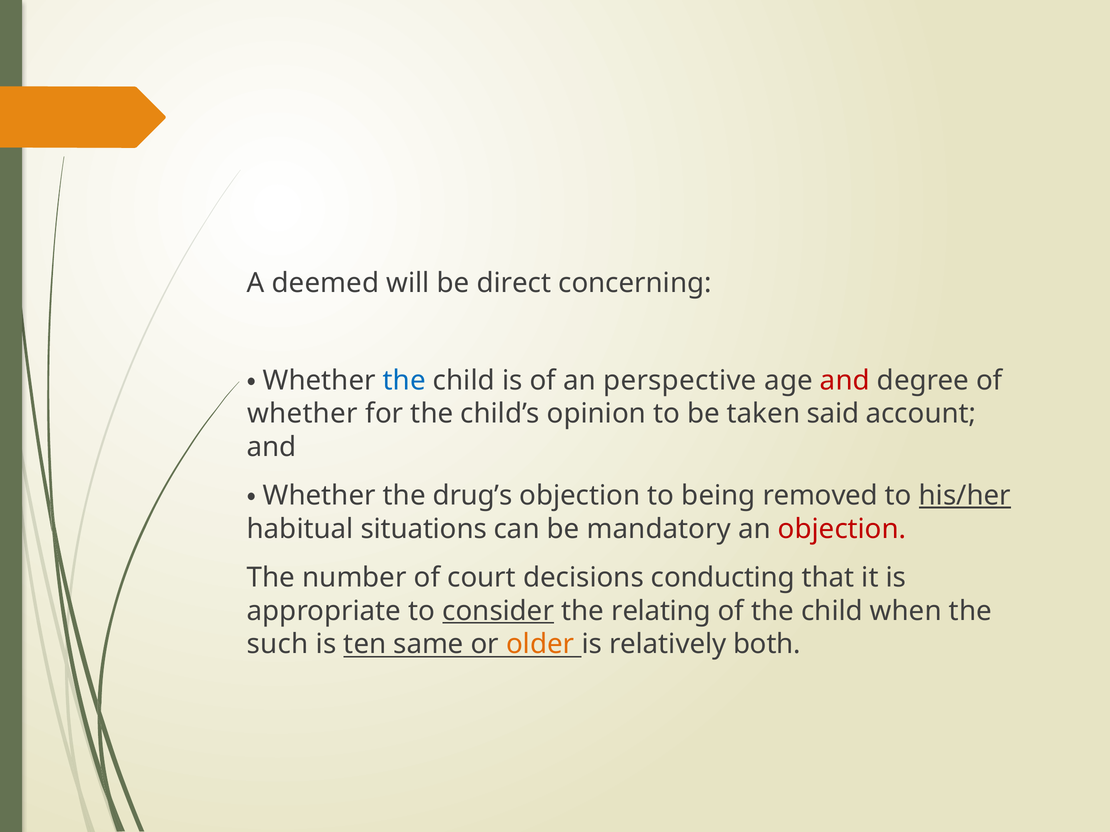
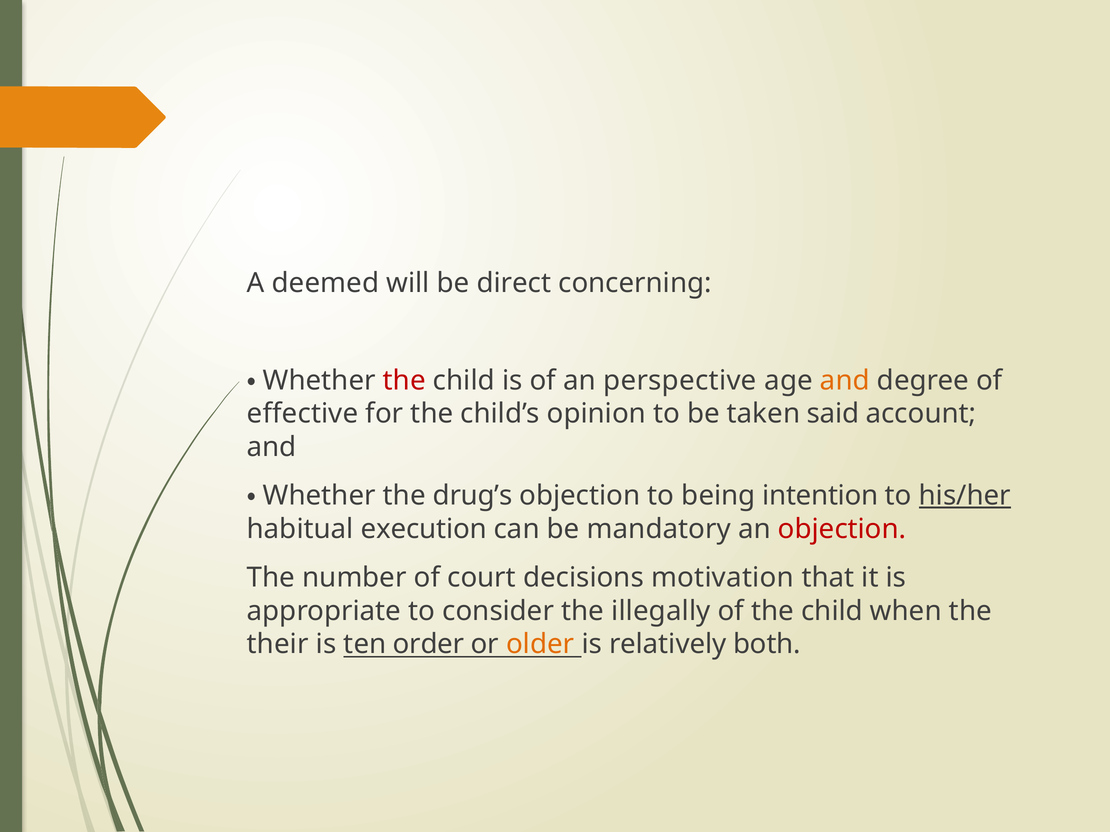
the colour: blue -> red (404, 381)
and colour: red -> orange (845, 381)
whether: whether -> effective (303, 414)
removed: removed -> intention (820, 496)
situations: situations -> execution (424, 529)
conducting: conducting -> motivation (723, 578)
consider underline: present -> none (498, 611)
relating: relating -> illegally (661, 611)
such: such -> their (278, 645)
same: same -> order (429, 645)
